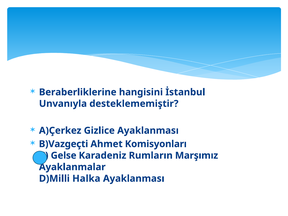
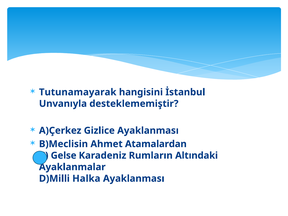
Beraberliklerine: Beraberliklerine -> Tutunamayarak (78, 92)
B)Vazgeçti: B)Vazgeçti -> B)Meclisin (63, 144)
Komisyonları: Komisyonları -> Atamalardan (156, 144)
Marşımız: Marşımız -> Altındaki (197, 155)
